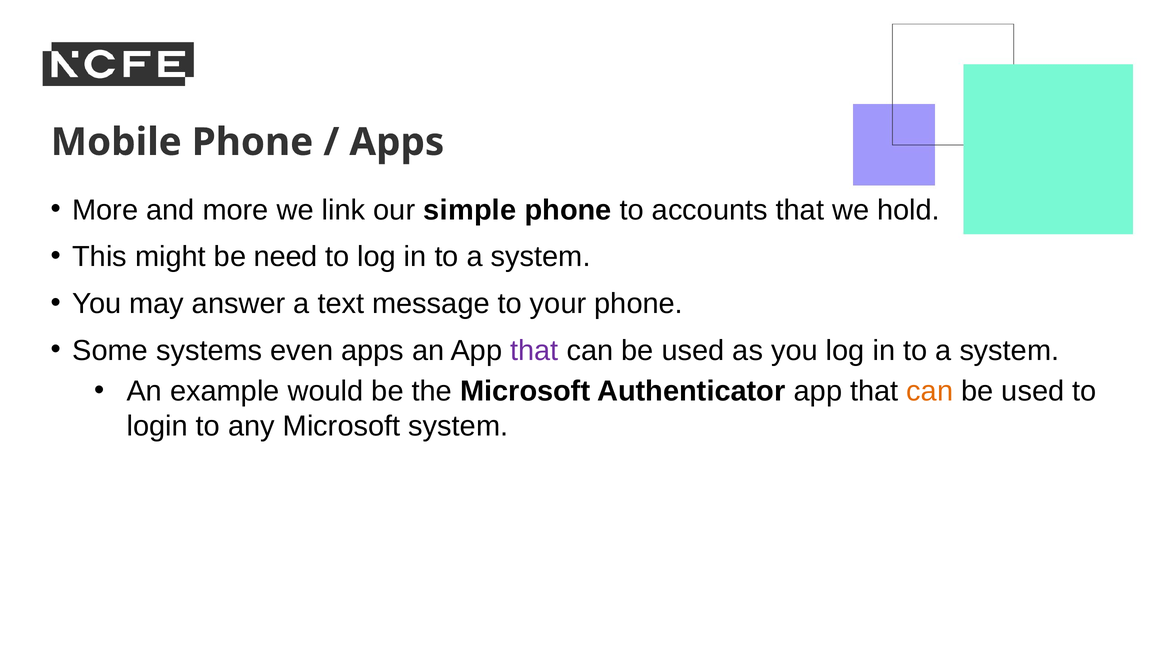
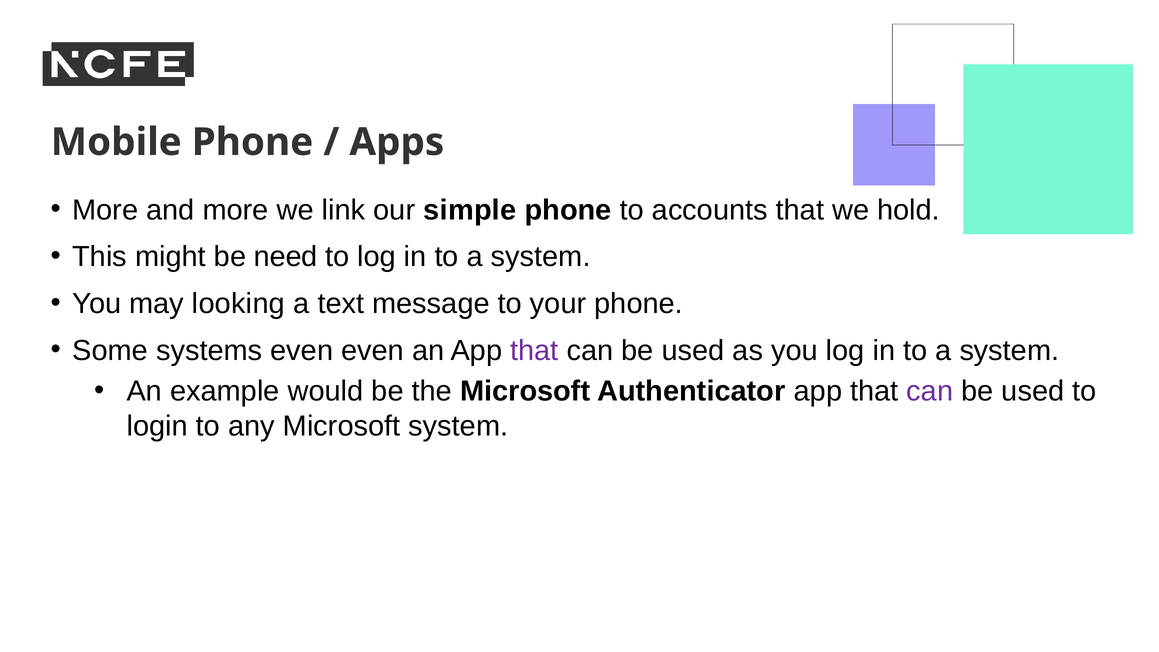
answer: answer -> looking (239, 304)
even apps: apps -> even (373, 350)
can colour: orange -> purple (930, 391)
